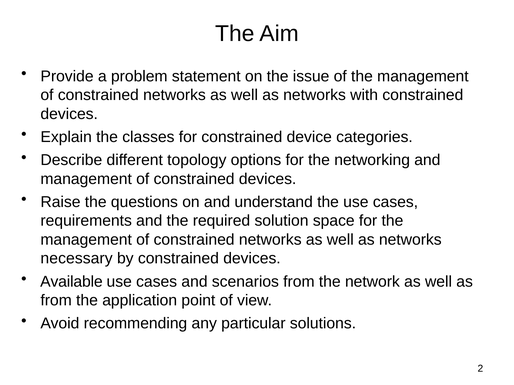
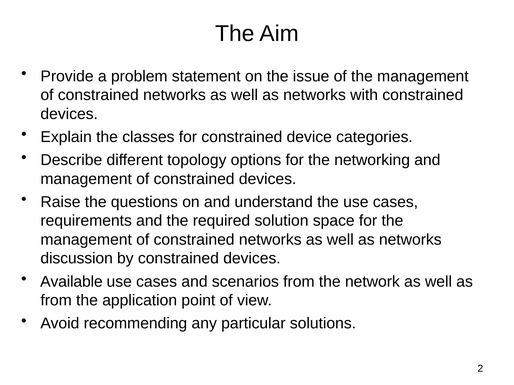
necessary: necessary -> discussion (77, 259)
